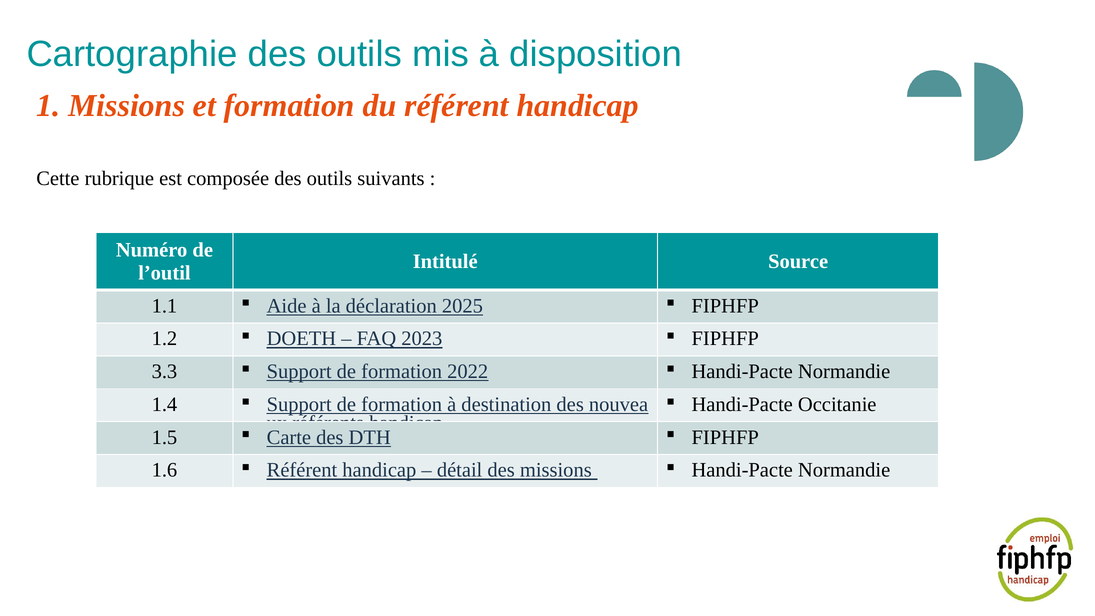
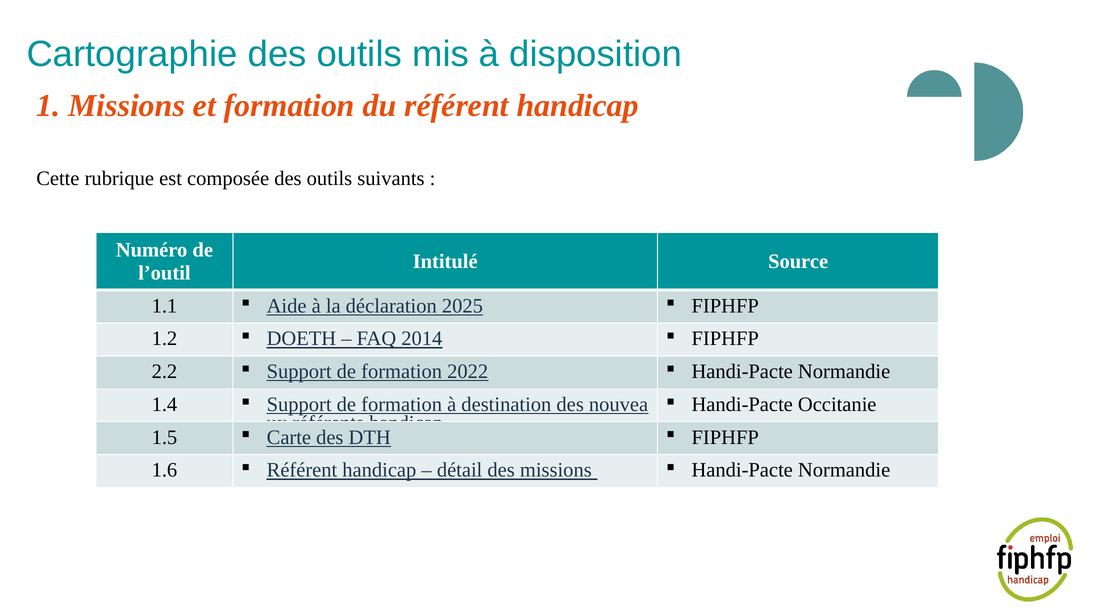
2023: 2023 -> 2014 (422, 339)
3.3: 3.3 -> 2.2 (164, 371)
